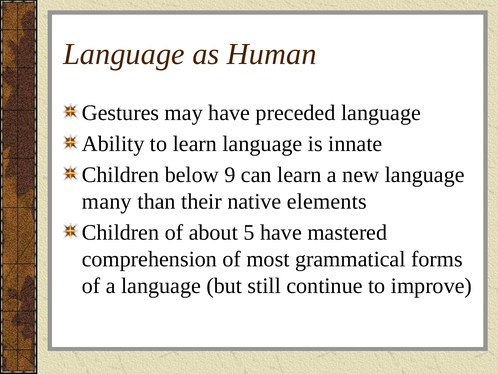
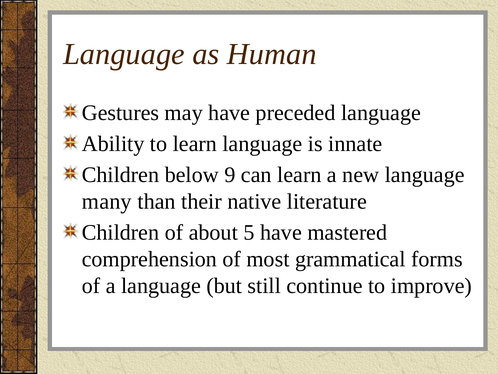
elements: elements -> literature (327, 201)
